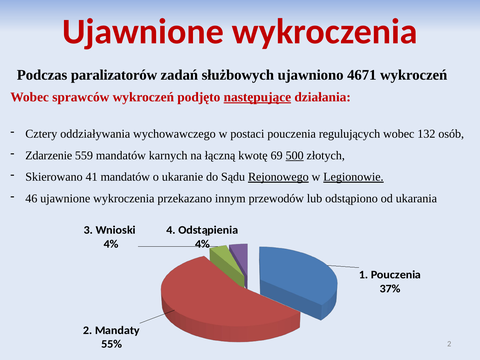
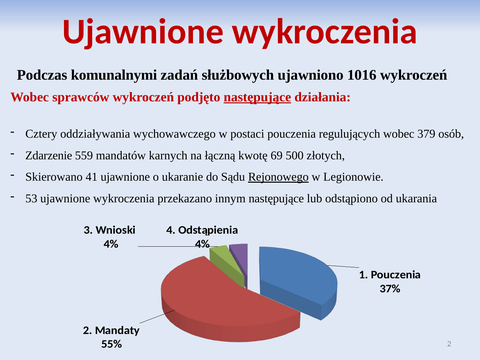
paralizatorów: paralizatorów -> komunalnymi (114, 75)
4671: 4671 -> 1016 (362, 75)
132: 132 -> 379 (426, 134)
500 underline: present -> none (295, 155)
41 mandatów: mandatów -> ujawnione (125, 177)
Legionowie underline: present -> none (353, 177)
46: 46 -> 53 (31, 199)
innym przewodów: przewodów -> następujące (276, 199)
